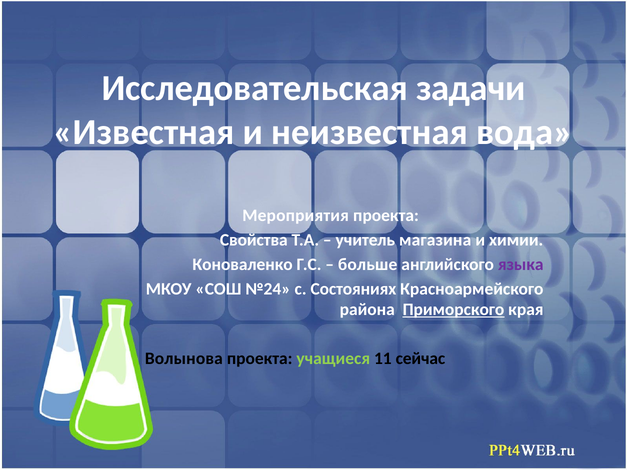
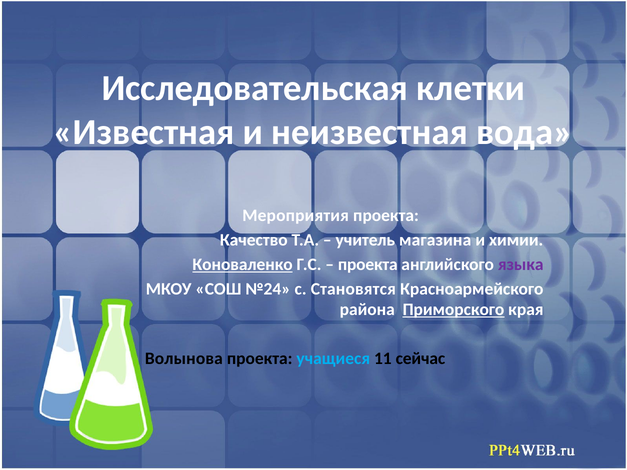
задачи: задачи -> клетки (470, 88)
Свойства: Свойства -> Качество (254, 240)
Коноваленко underline: none -> present (243, 265)
больше: больше -> проекта (368, 265)
Состояниях: Состояниях -> Становятся (353, 289)
учащиеся colour: light green -> light blue (333, 359)
